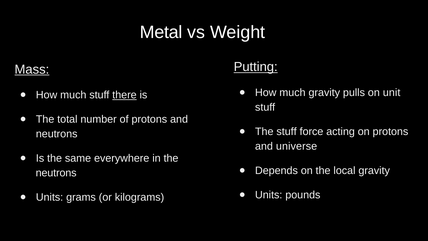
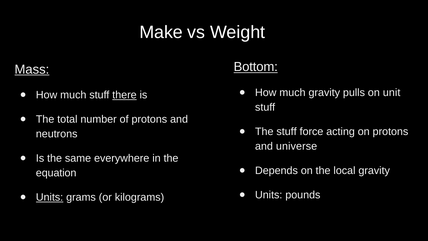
Metal: Metal -> Make (161, 32)
Putting: Putting -> Bottom (256, 67)
neutrons: neutrons -> equation (56, 173)
Units underline: none -> present (50, 197)
